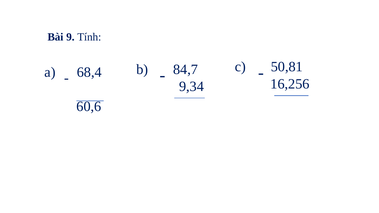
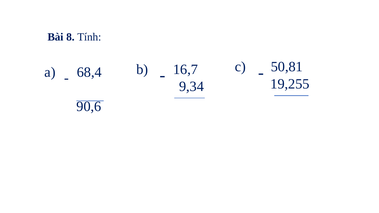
9: 9 -> 8 (70, 37)
84,7: 84,7 -> 16,7 (185, 69)
16,256: 16,256 -> 19,255 (290, 84)
60,6: 60,6 -> 90,6 (89, 106)
